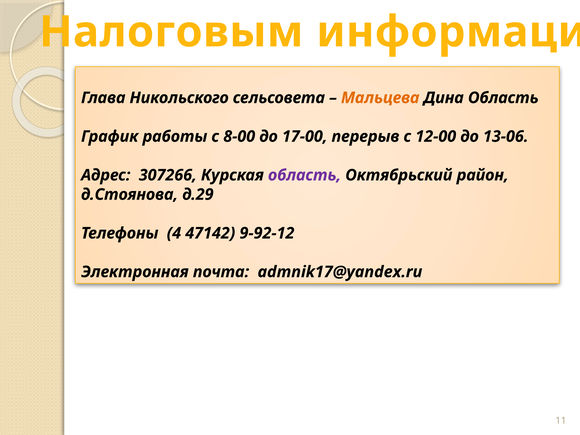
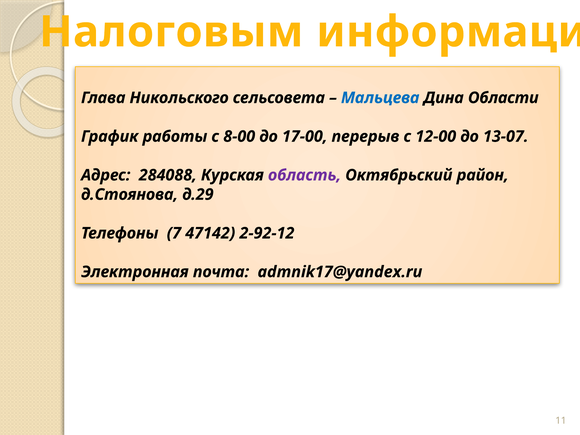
Мальцева colour: orange -> blue (380, 98)
Дина Область: Область -> Области (503, 98)
13-06: 13-06 -> 13-07 (506, 136)
307266: 307266 -> 284088 (168, 175)
4: 4 -> 7 (174, 233)
9-92-12: 9-92-12 -> 2-92-12 (267, 233)
